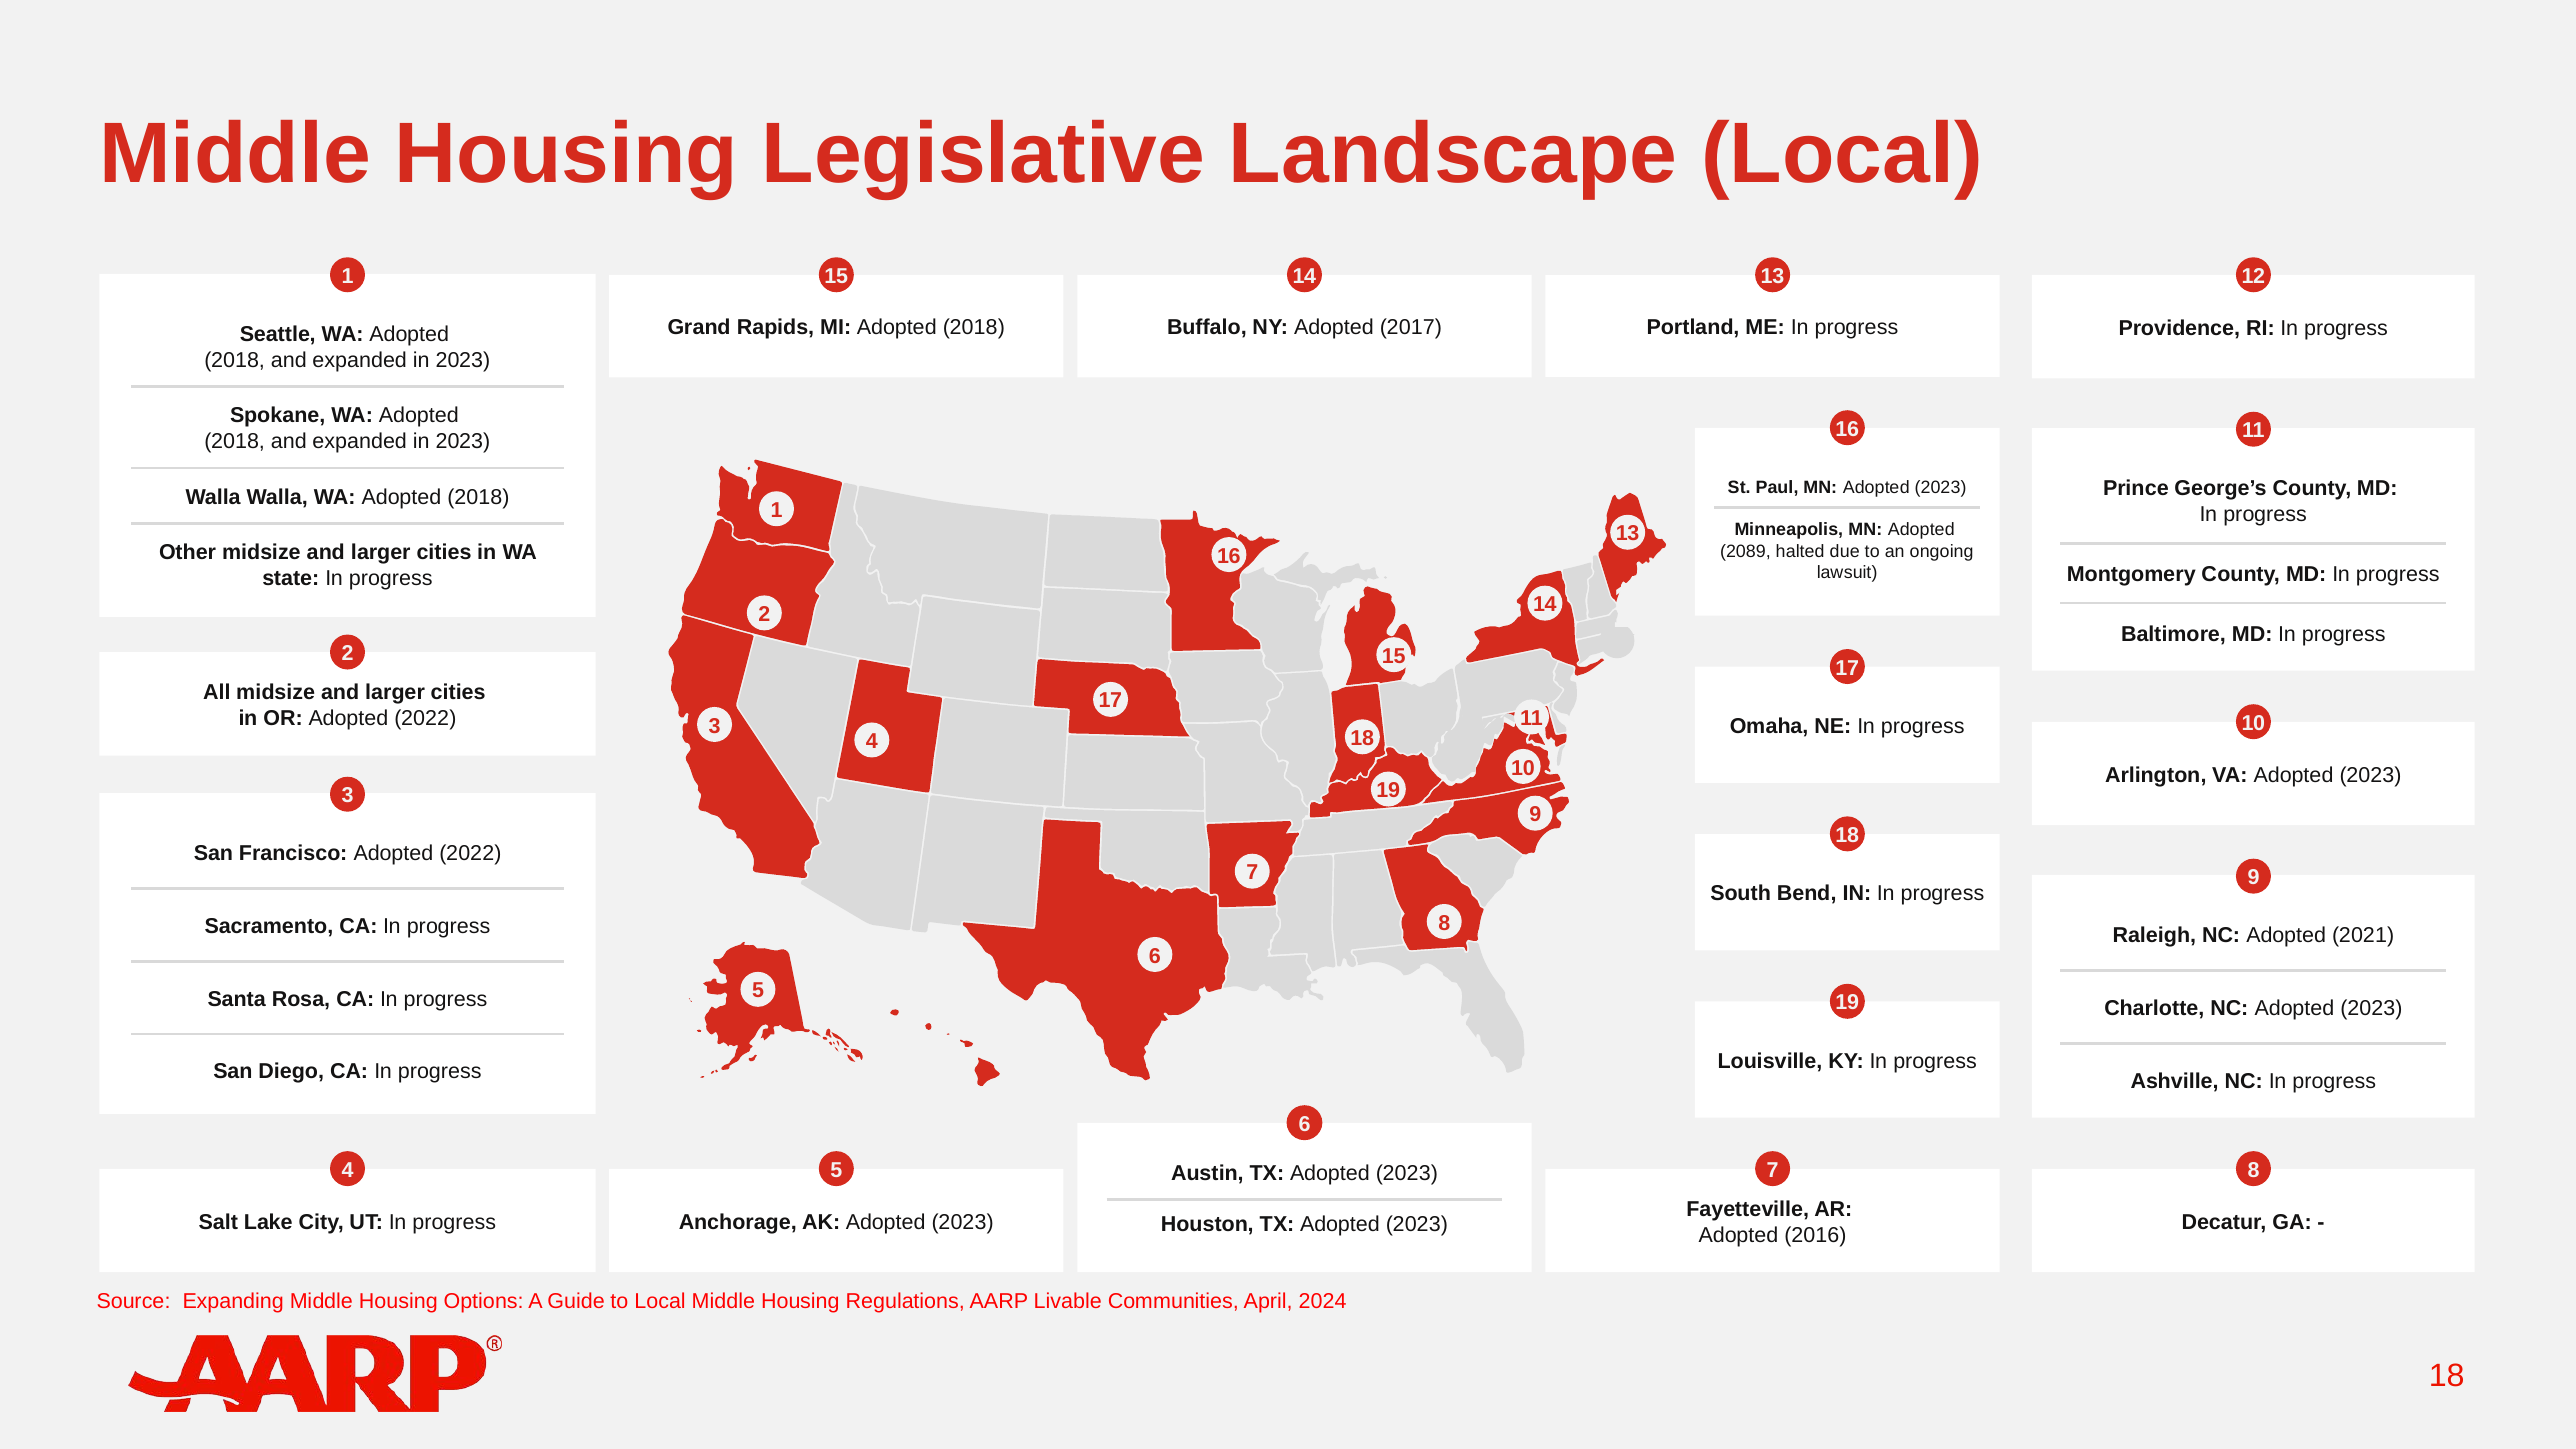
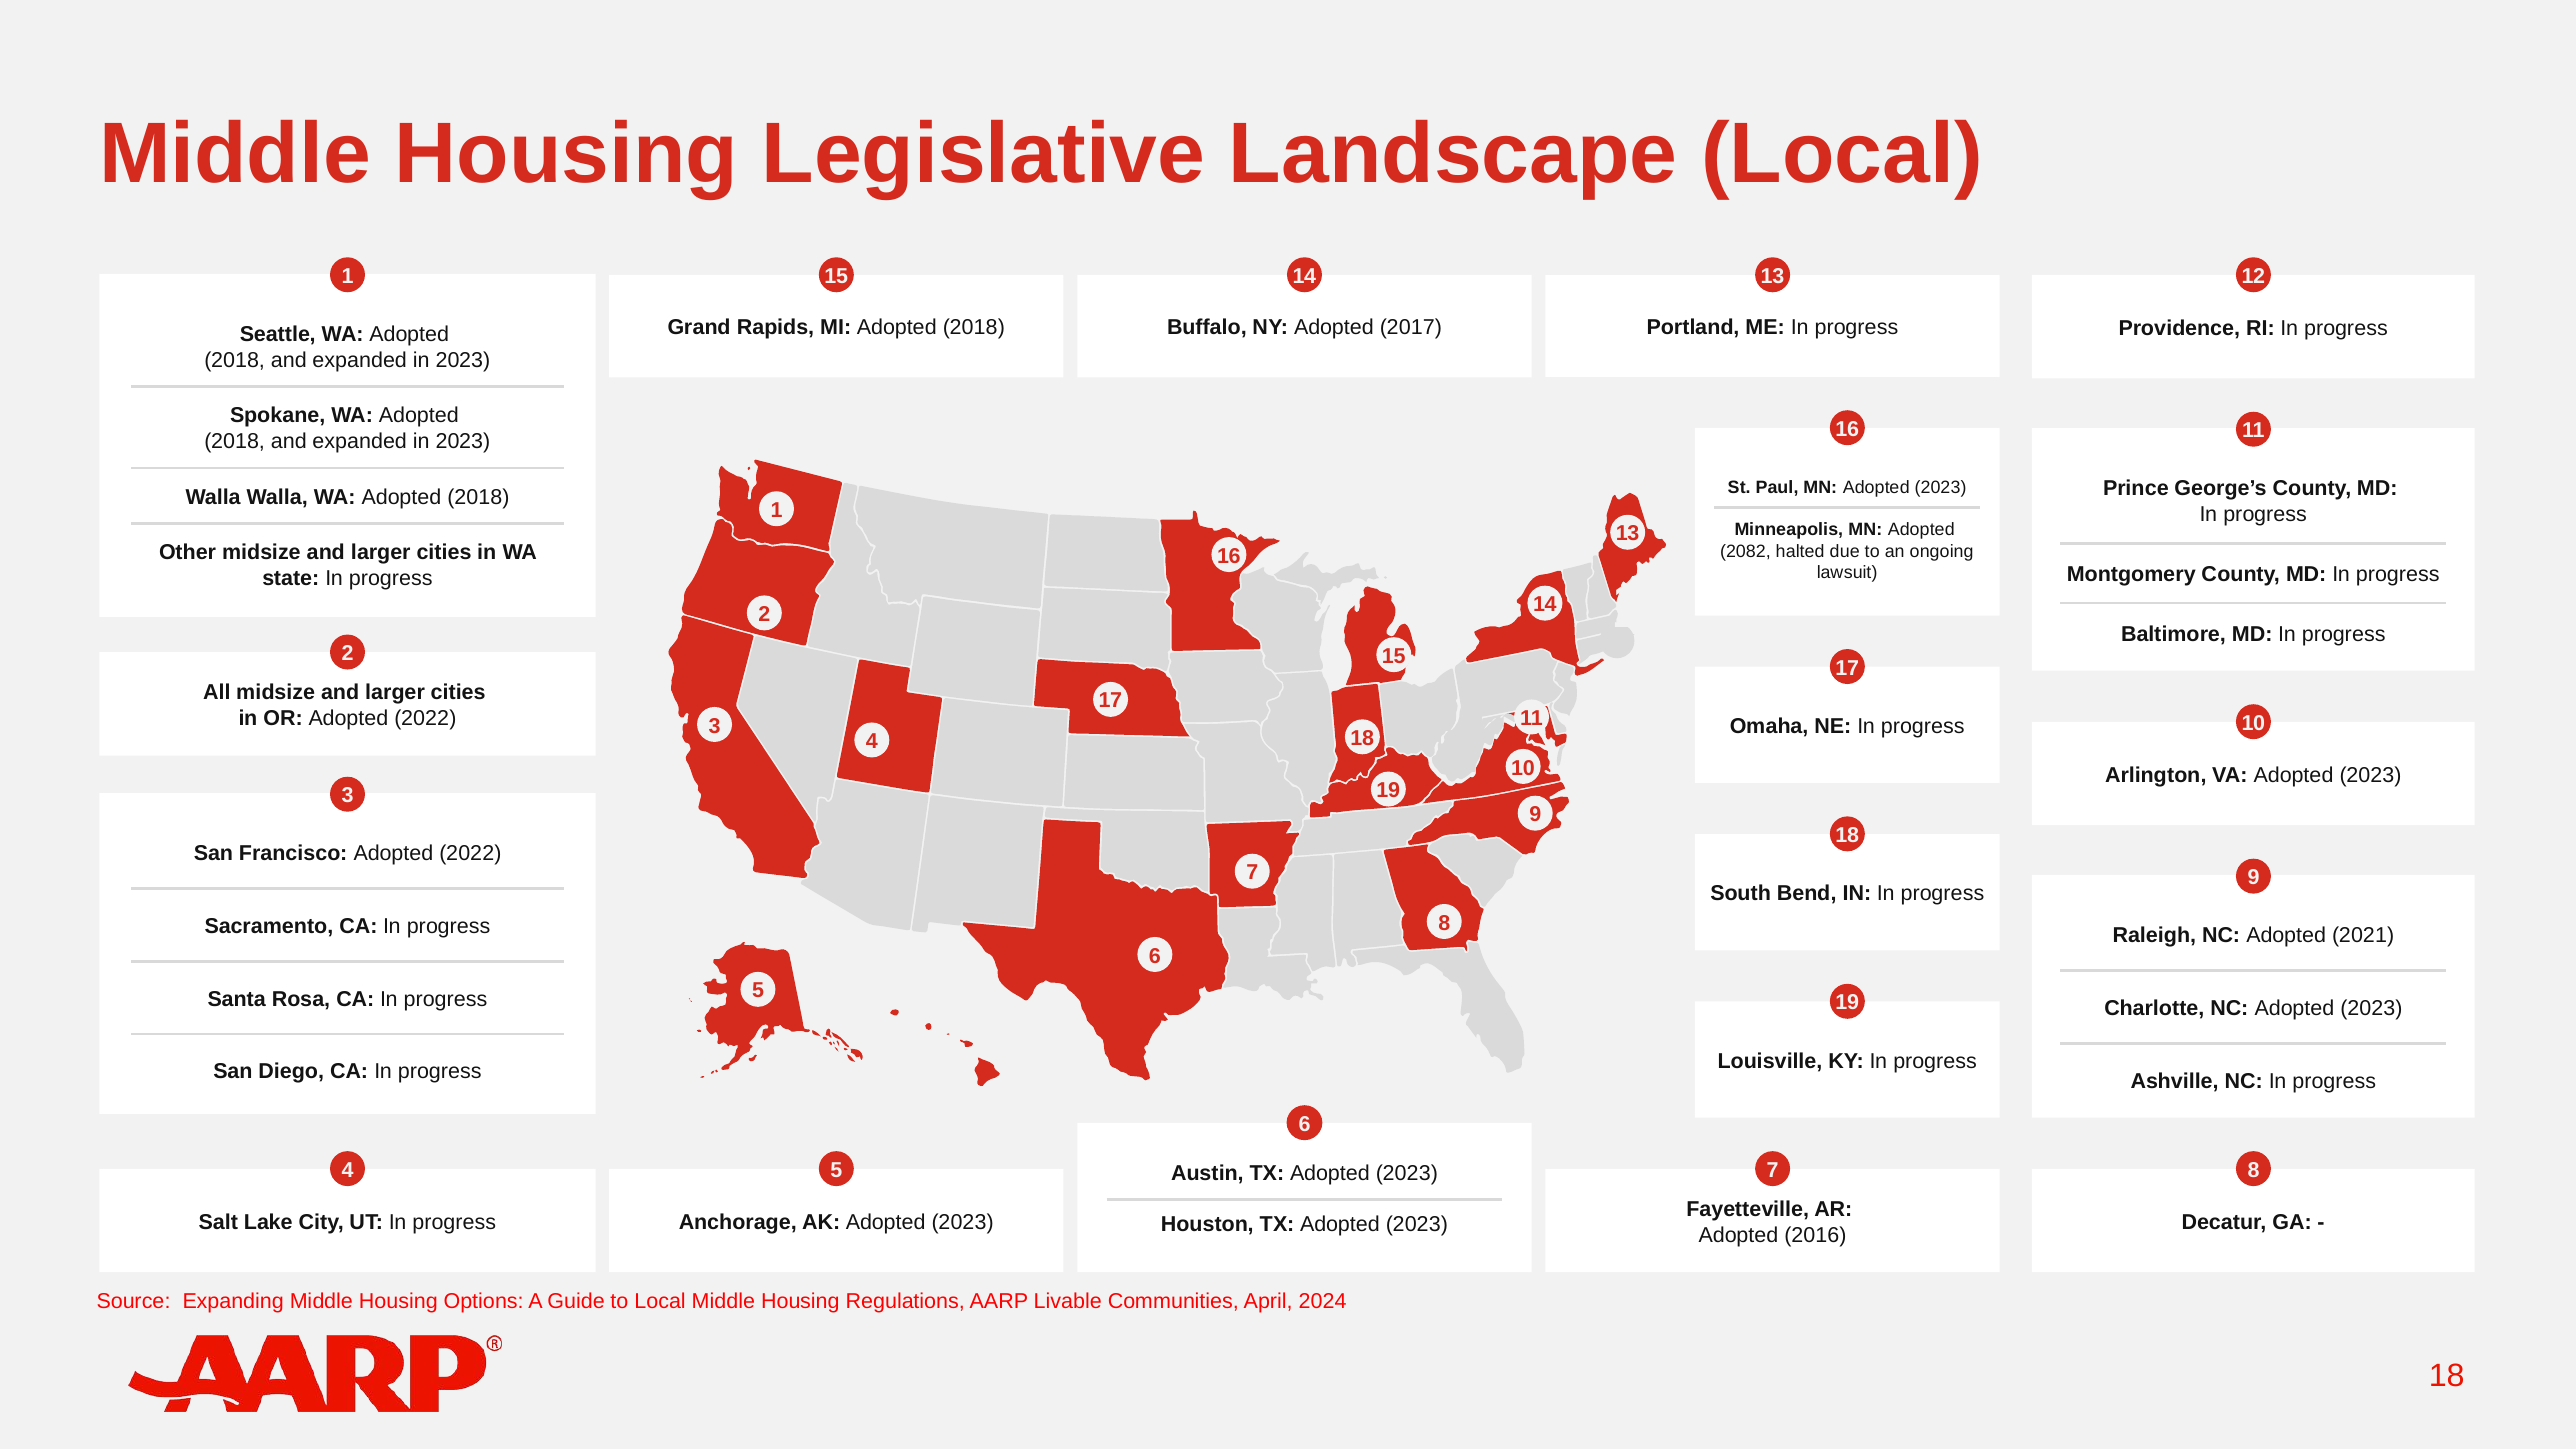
2089: 2089 -> 2082 (1745, 551)
